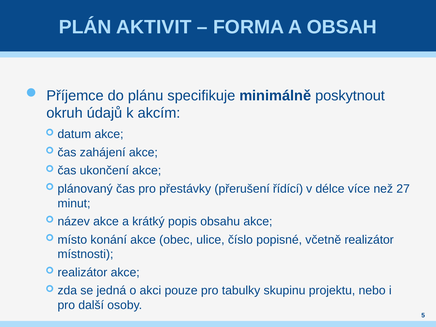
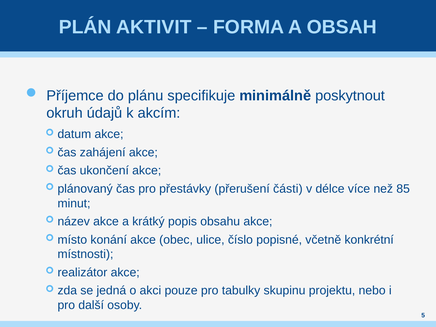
řídící: řídící -> části (288, 189)
27: 27 -> 85 (403, 189)
včetně realizátor: realizátor -> konkrétní (369, 240)
